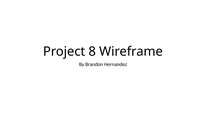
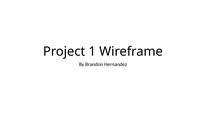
8: 8 -> 1 (92, 51)
